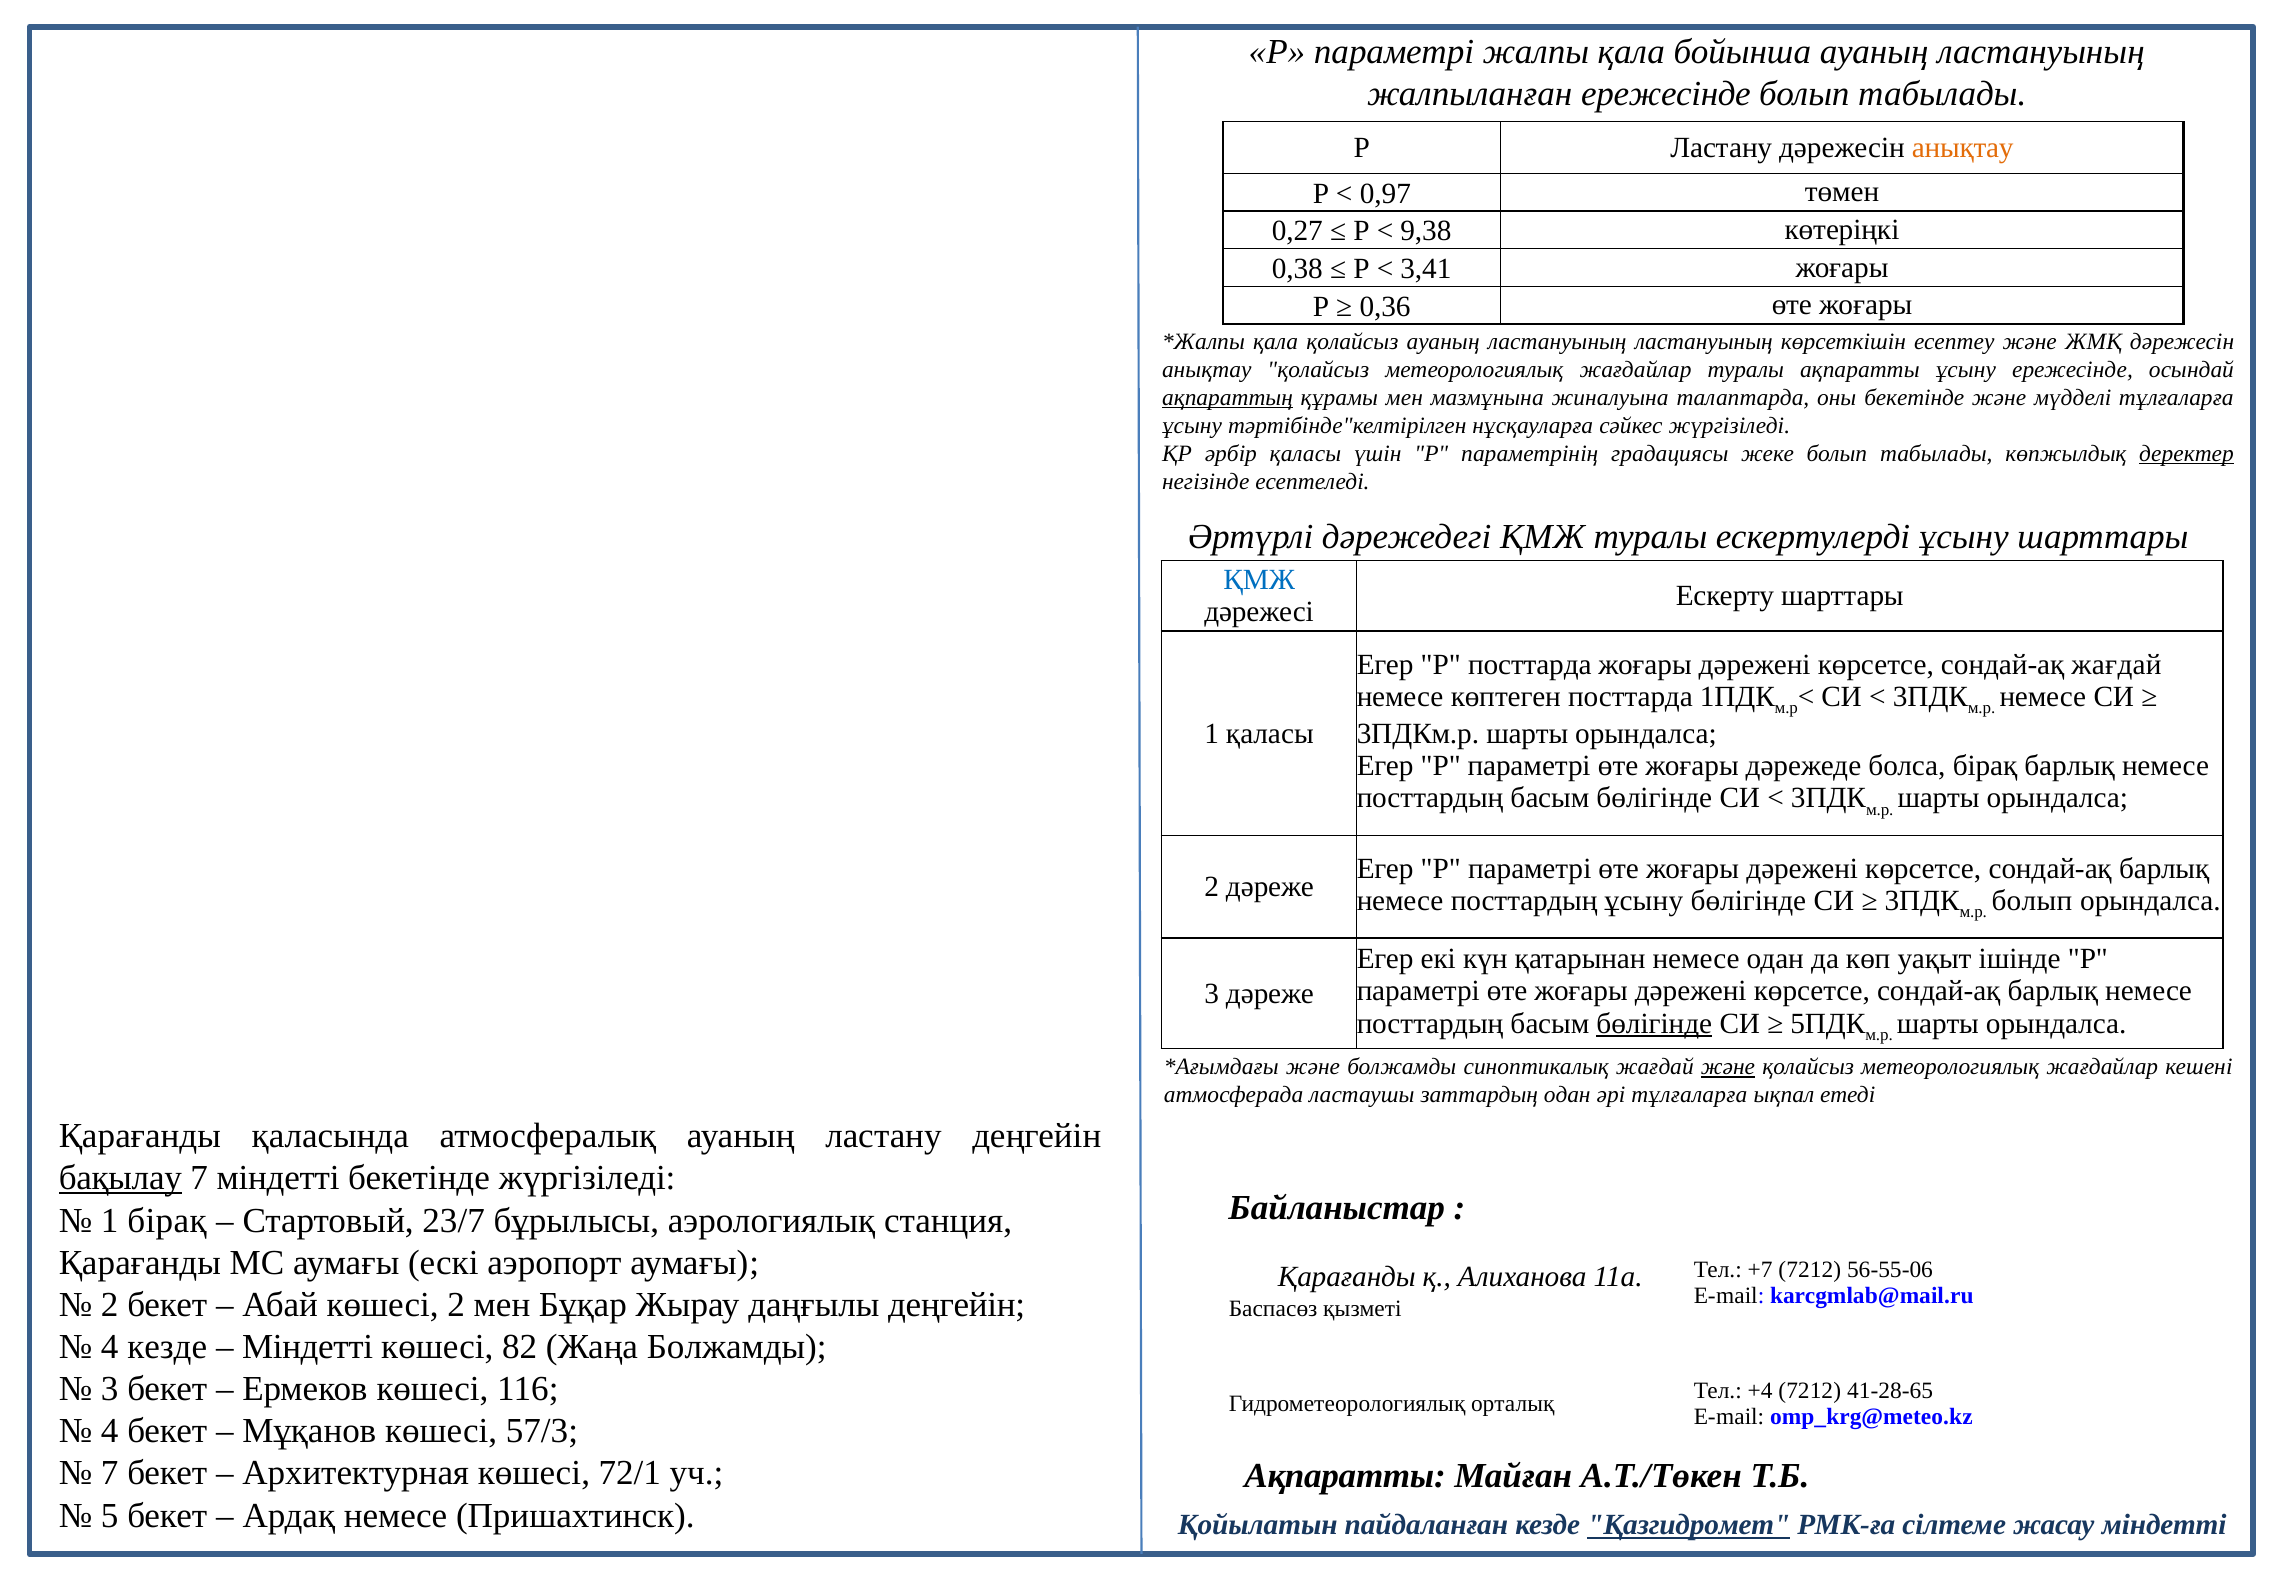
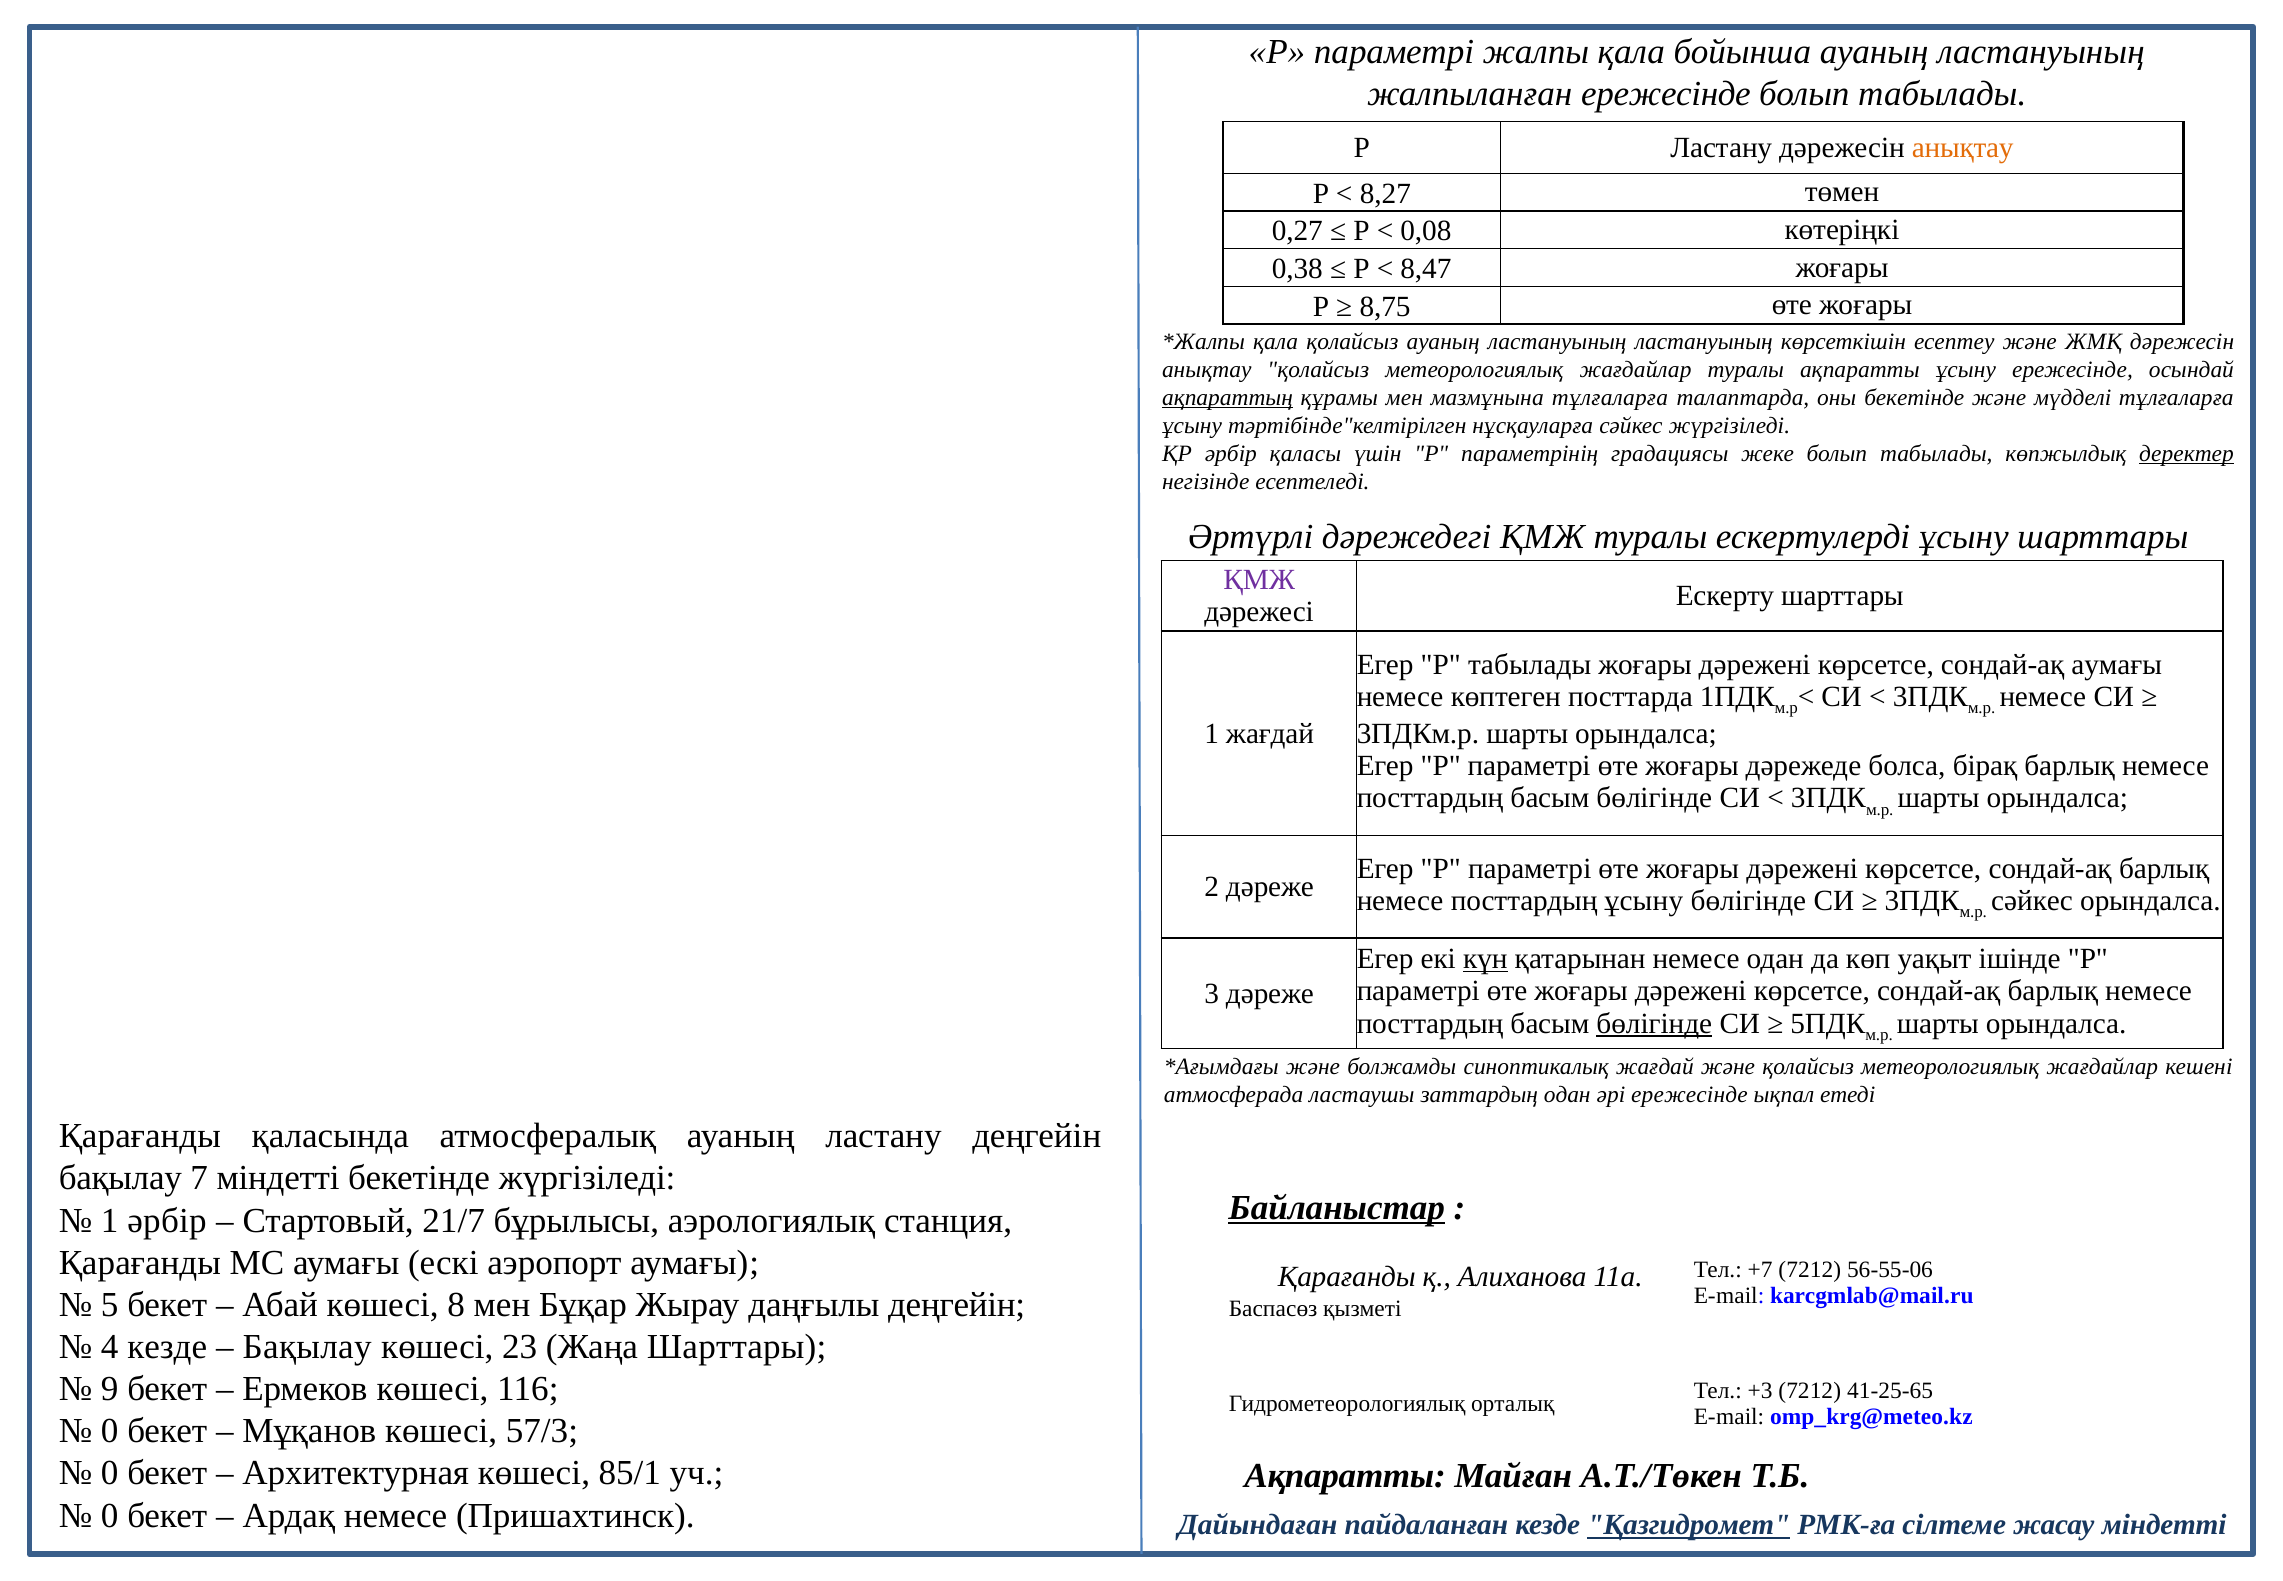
0,97: 0,97 -> 8,27 (1385, 193)
9,38: 9,38 -> 0,08 (1426, 231)
3,41: 3,41 -> 8,47 (1426, 269)
0,36: 0,36 -> 8,75 (1385, 306)
мазмұнына жиналуына: жиналуына -> тұлғаларға (1610, 397)
ҚМЖ colour: blue -> purple (1259, 580)
Р посттарда: посттарда -> табылады (1530, 664)
сондай-ақ жағдай: жағдай -> аумағы (2117, 664)
1 қаласы: қаласы -> жағдай (1270, 733)
болып: болып -> сәйкес (2032, 901)
күн underline: none -> present (1485, 959)
және underline: present -> none (1728, 1067)
әрі тұлғаларға: тұлғаларға -> ережесінде (1689, 1095)
бақылау underline: present -> none (120, 1178)
Байланыстар underline: none -> present (1337, 1207)
1 бірақ: бірақ -> әрбір (167, 1220)
23/7: 23/7 -> 21/7 (454, 1220)
2: 2 -> 5 (110, 1304)
көшесі 2: 2 -> 8 (456, 1304)
Міндетті: Міндетті -> Бақылау (307, 1347)
82: 82 -> 23 (520, 1347)
Жаңа Болжамды: Болжамды -> Шарттары (737, 1347)
3: 3 -> 9 (110, 1389)
+4: +4 -> +3 (1760, 1391)
41-28-65: 41-28-65 -> 41-25-65 (1890, 1391)
4: 4 -> 0 (110, 1431)
7: 7 -> 0 (110, 1473)
72/1: 72/1 -> 85/1 (630, 1473)
5: 5 -> 0 (110, 1515)
Қойылатын: Қойылатын -> Дайындаған (1258, 1525)
